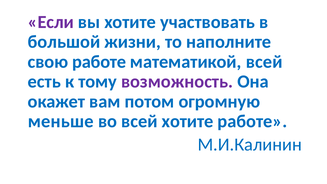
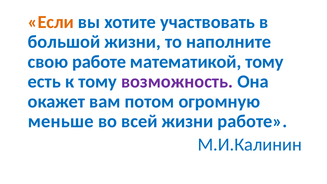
Если colour: purple -> orange (51, 22)
математикой всей: всей -> тому (264, 62)
всей хотите: хотите -> жизни (188, 121)
